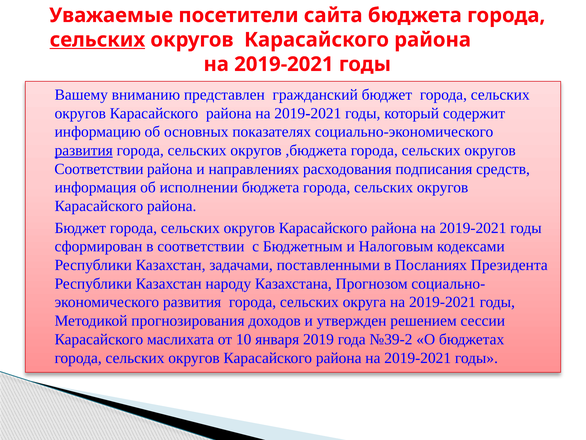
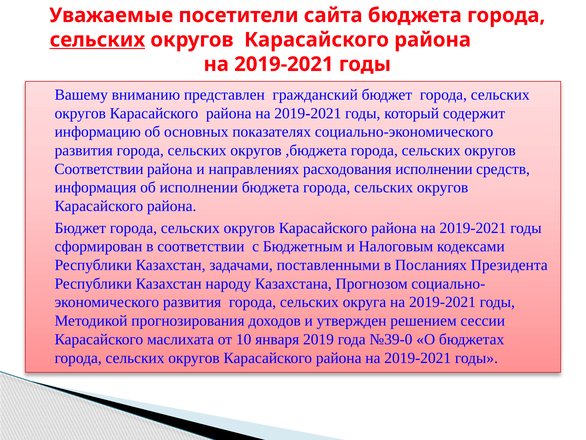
развития underline: present -> none (84, 150)
расходования подписания: подписания -> исполнении (434, 169)
№39-2: №39-2 -> №39-0 (391, 339)
